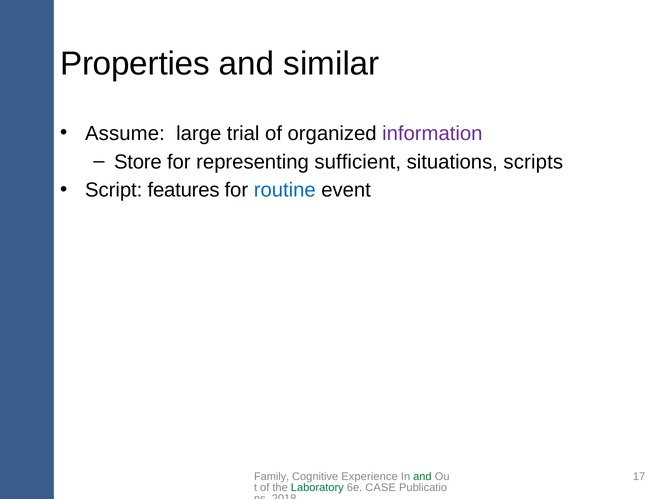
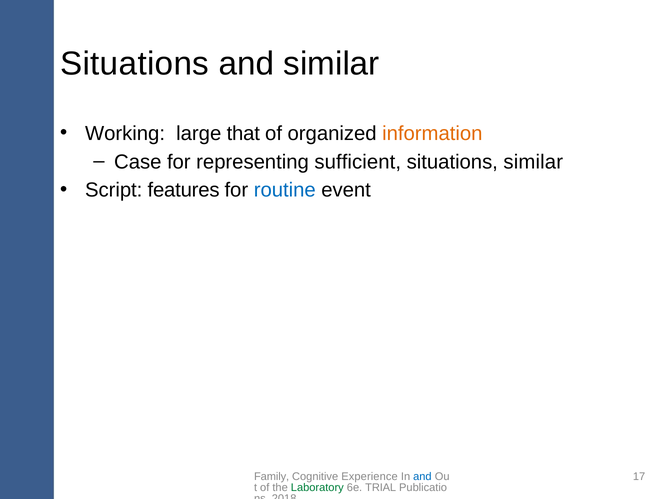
Properties: Properties -> Situations (135, 64)
Assume: Assume -> Working (125, 133)
trial: trial -> that (243, 133)
information colour: purple -> orange (432, 133)
Store: Store -> Case (138, 162)
situations scripts: scripts -> similar (533, 162)
and colour: green -> blue (422, 476)
CASE: CASE -> TRIAL (381, 487)
